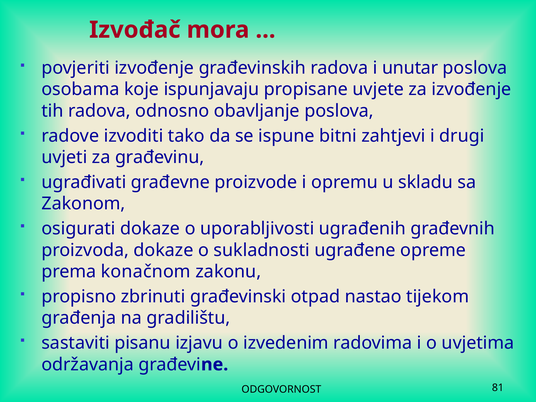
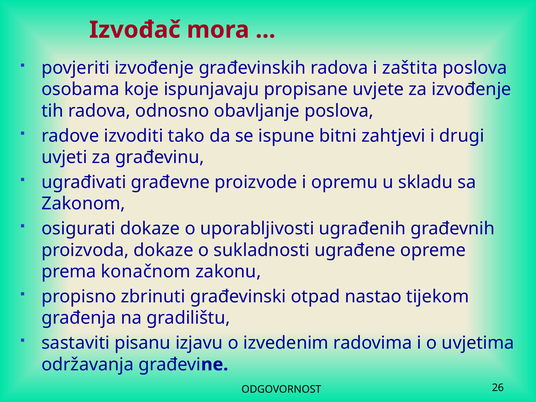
unutar: unutar -> zaštita (410, 68)
81: 81 -> 26 (498, 388)
